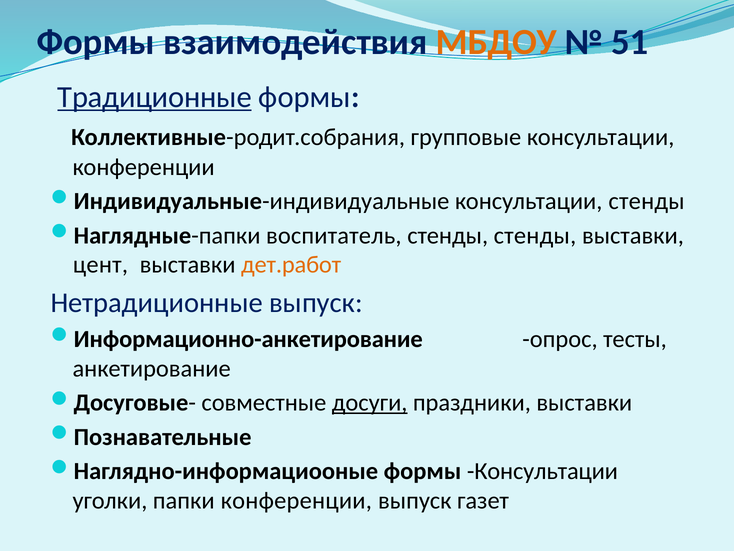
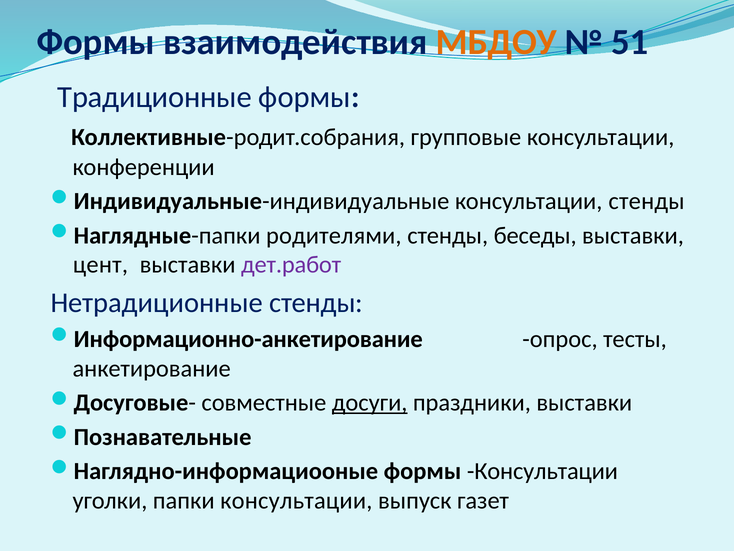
Традиционные underline: present -> none (155, 97)
воспитатель: воспитатель -> родителями (334, 235)
стенды стенды: стенды -> беседы (535, 235)
дет.работ colour: orange -> purple (291, 265)
Нетрадиционные выпуск: выпуск -> стенды (316, 302)
папки конференции: конференции -> консультации (296, 500)
